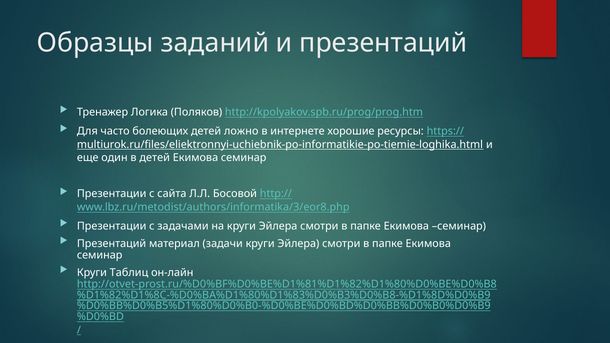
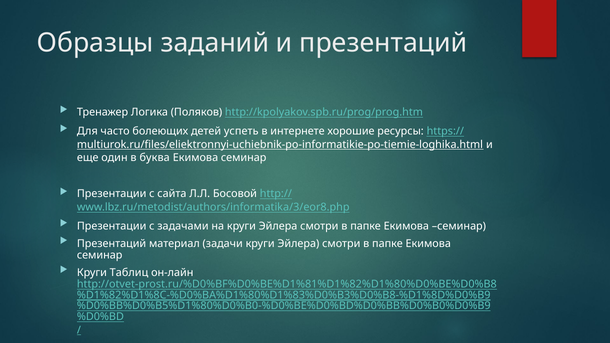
ложно: ложно -> успеть (241, 131)
в детей: детей -> буква (155, 158)
